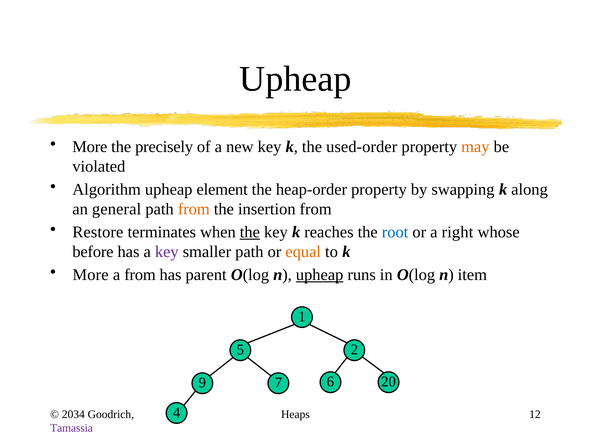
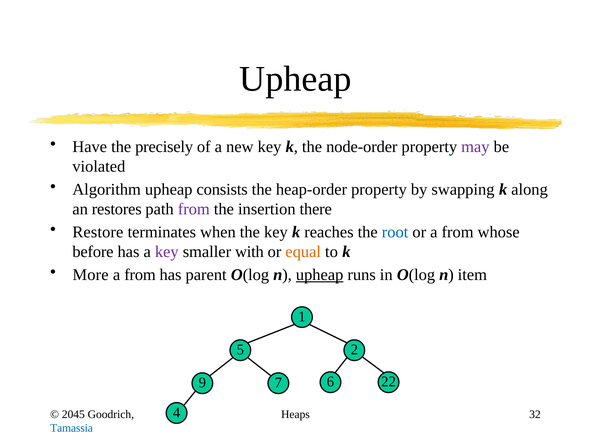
More: More -> Have (90, 147)
used-order: used-order -> node-order (362, 147)
may colour: orange -> purple (475, 147)
element: element -> consists (222, 190)
general: general -> restores (117, 209)
from colour: orange -> purple (194, 209)
insertion from: from -> there (316, 209)
the underline: present -> none (250, 232)
or a right: right -> from (458, 232)
smaller path: path -> with (249, 252)
20: 20 -> 22 (389, 382)
2034: 2034 -> 2045 (73, 415)
12: 12 -> 32 (535, 415)
Tamassia colour: purple -> blue (72, 428)
